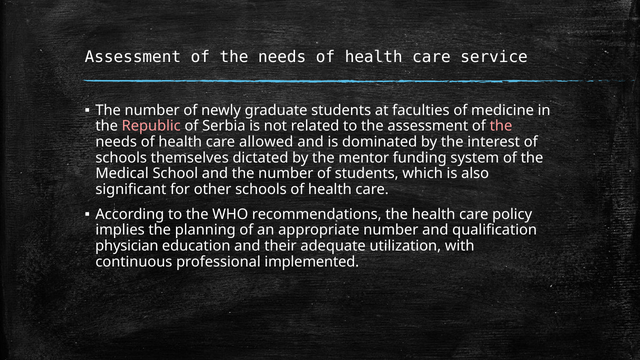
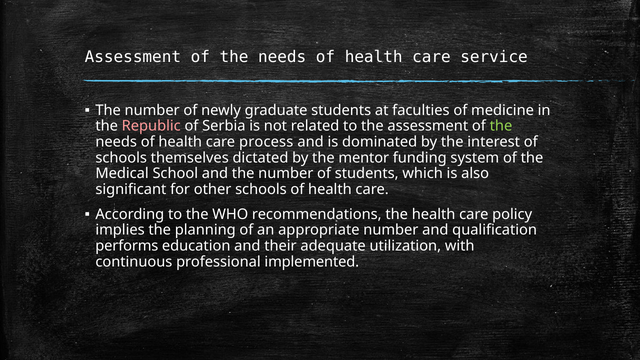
the colour: pink -> light green (501, 126)
allowed: allowed -> process (266, 142)
physician: physician -> performs (127, 246)
